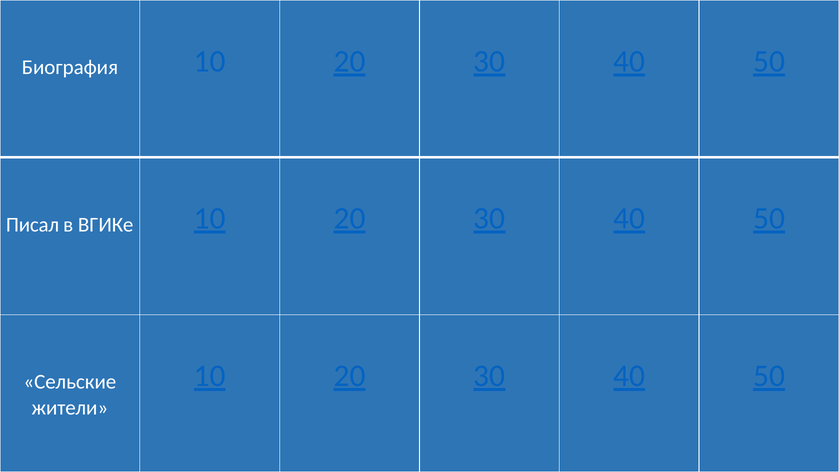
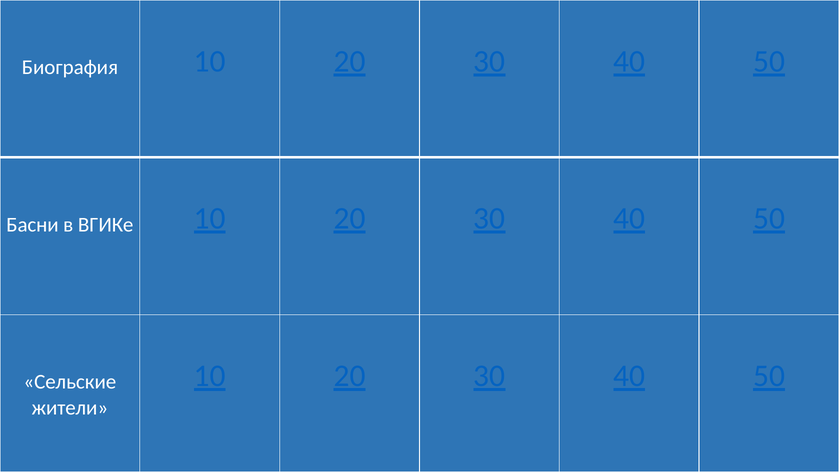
Писал: Писал -> Басни (32, 225)
